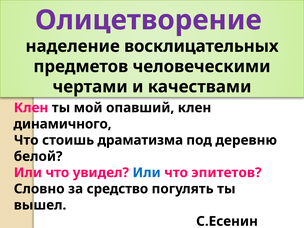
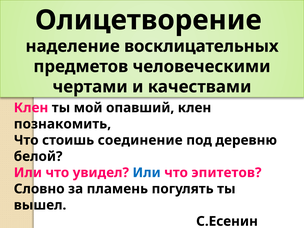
Олицетворение colour: purple -> black (148, 20)
динамичного: динамичного -> познакомить (62, 124)
драматизма: драматизма -> соединение (140, 140)
средство: средство -> пламень (117, 189)
